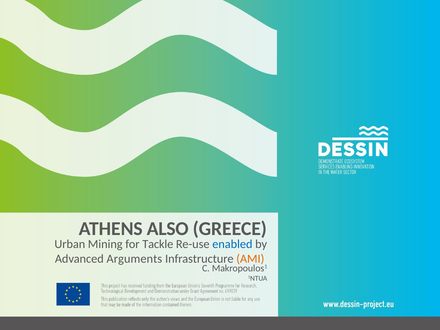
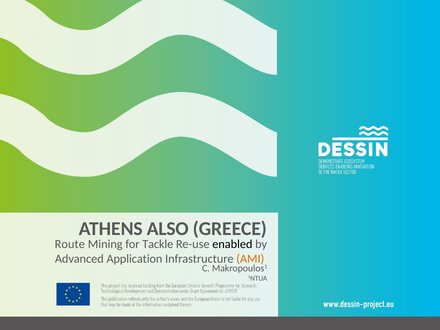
Urban: Urban -> Route (70, 244)
enabled colour: blue -> black (232, 244)
Arguments: Arguments -> Application (134, 259)
